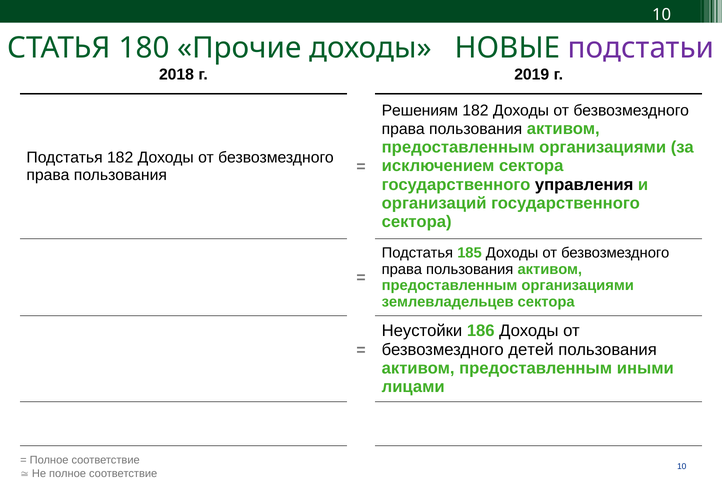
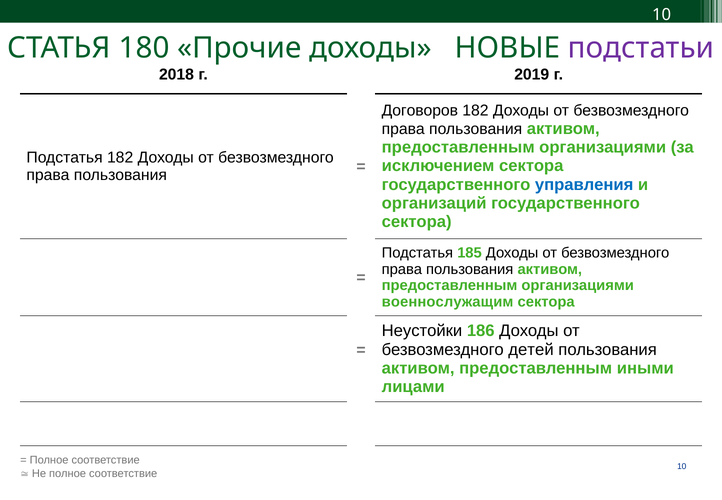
Решениям: Решениям -> Договоров (420, 110)
управления colour: black -> blue (584, 185)
землевладельцев: землевладельцев -> военнослужащим (448, 302)
